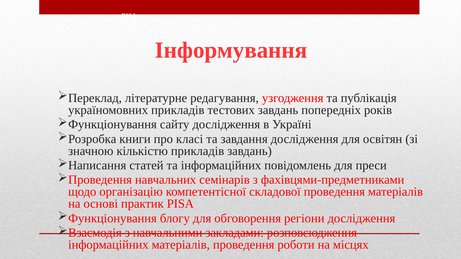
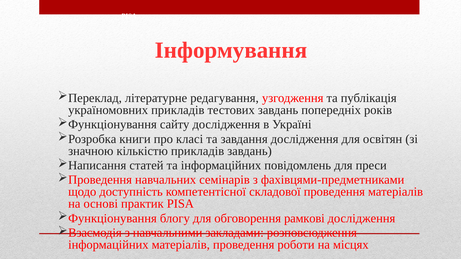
організацію: організацію -> доступність (131, 192)
регіони: регіони -> рамкові (304, 219)
